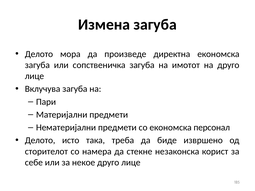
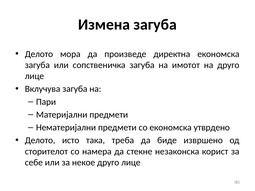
персонал: персонал -> утврдено (212, 128)
